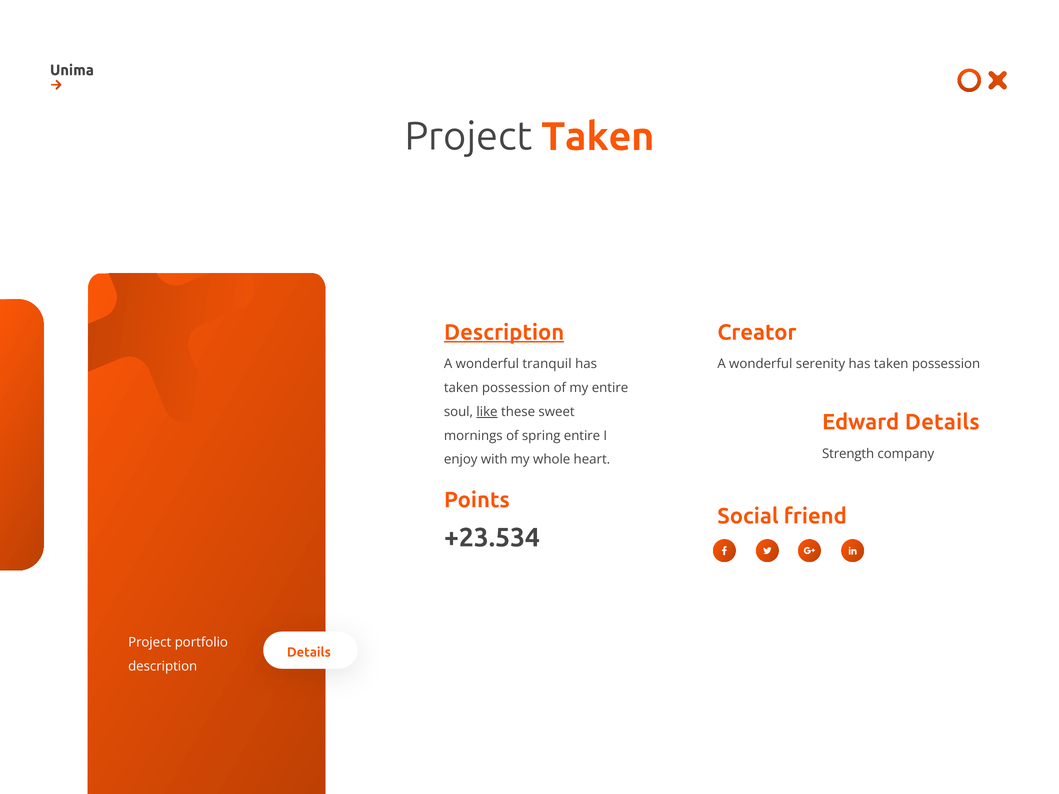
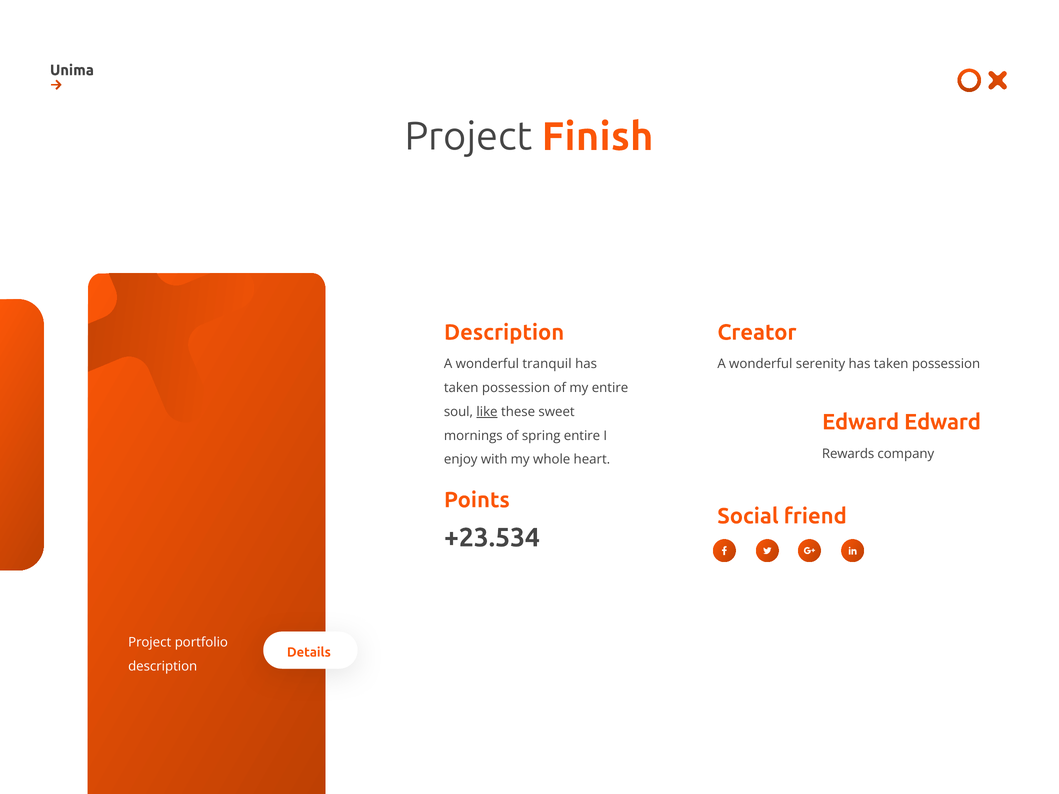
Project Taken: Taken -> Finish (598, 137)
Description underline: present -> none (504, 332)
Edward Details: Details -> Edward (943, 422)
Strength: Strength -> Rewards (848, 454)
